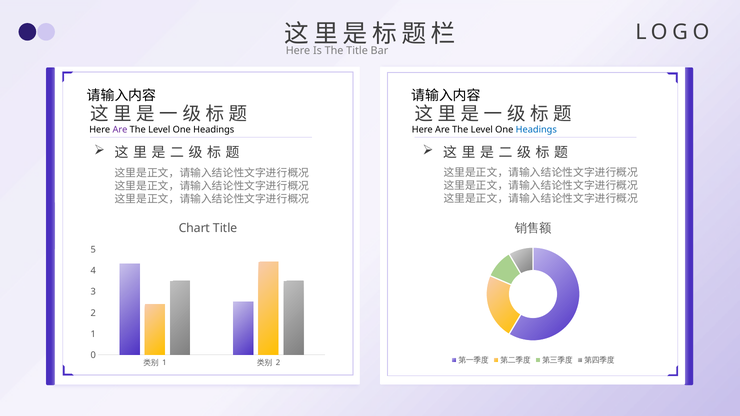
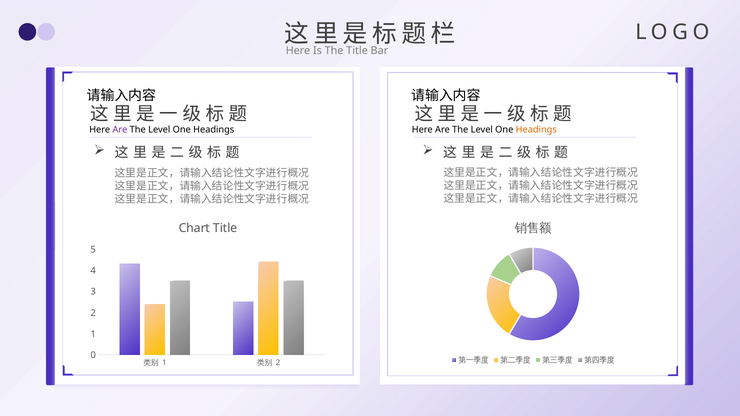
Headings colour: blue -> orange (536, 130)
